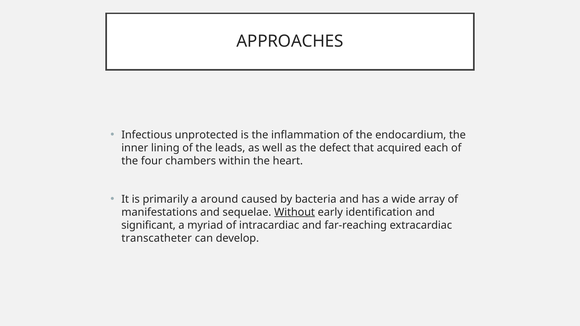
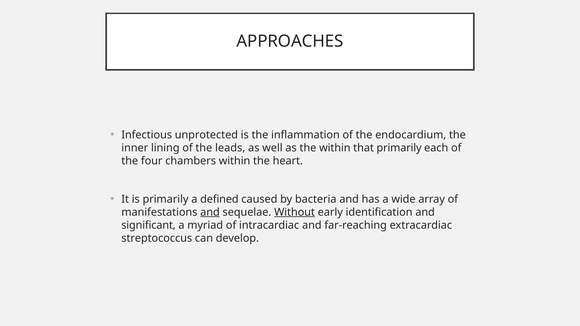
the defect: defect -> within (335, 148)
that acquired: acquired -> primarily (399, 148)
around: around -> defined (219, 199)
and underline: none -> present (210, 212)
transcatheter: transcatheter -> streptococcus (157, 238)
